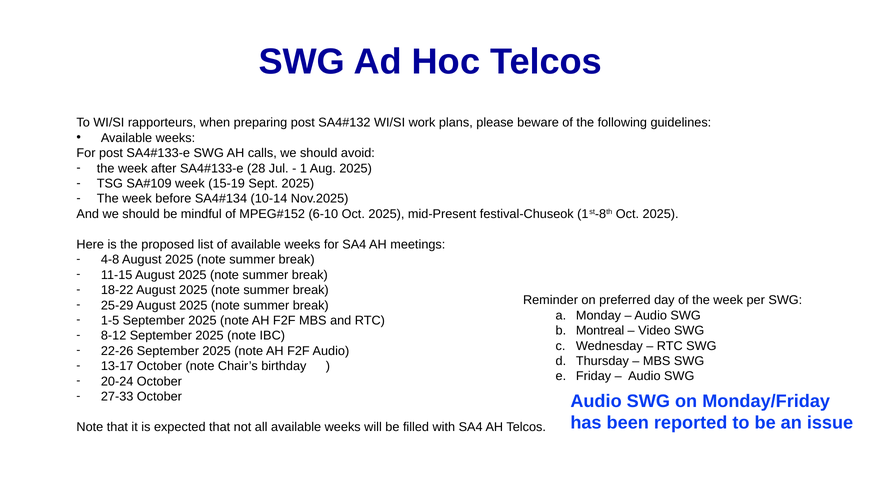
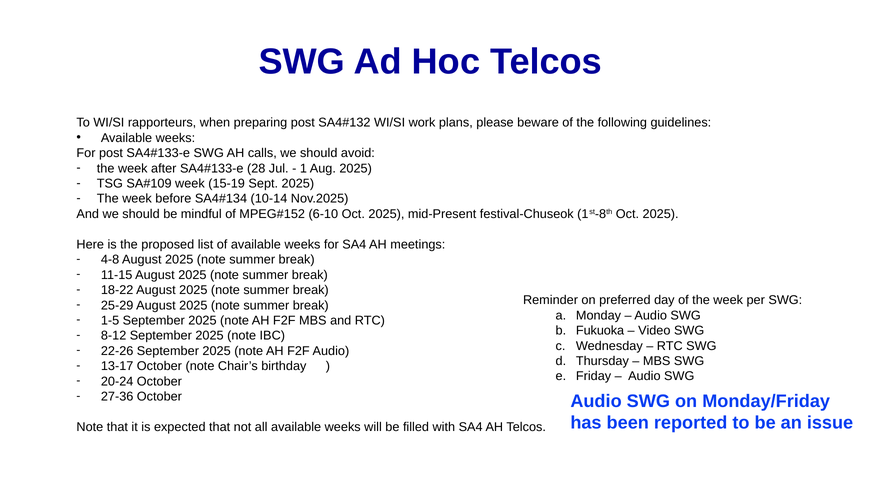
Montreal: Montreal -> Fukuoka (600, 330)
27-33: 27-33 -> 27-36 (117, 397)
